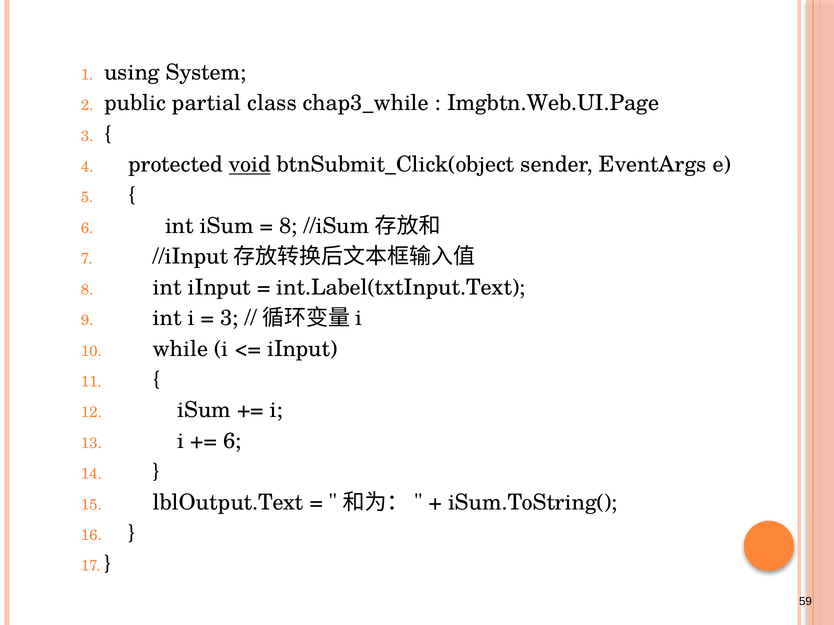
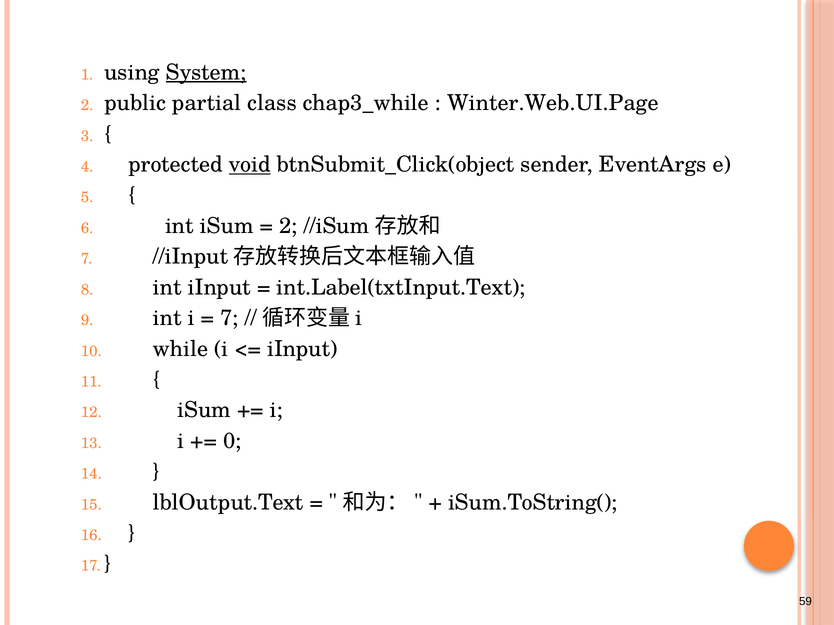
System underline: none -> present (206, 72)
Imgbtn.Web.UI.Page: Imgbtn.Web.UI.Page -> Winter.Web.UI.Page (553, 103)
8: 8 -> 2 (288, 226)
3: 3 -> 7 (229, 318)
6: 6 -> 0 (232, 441)
